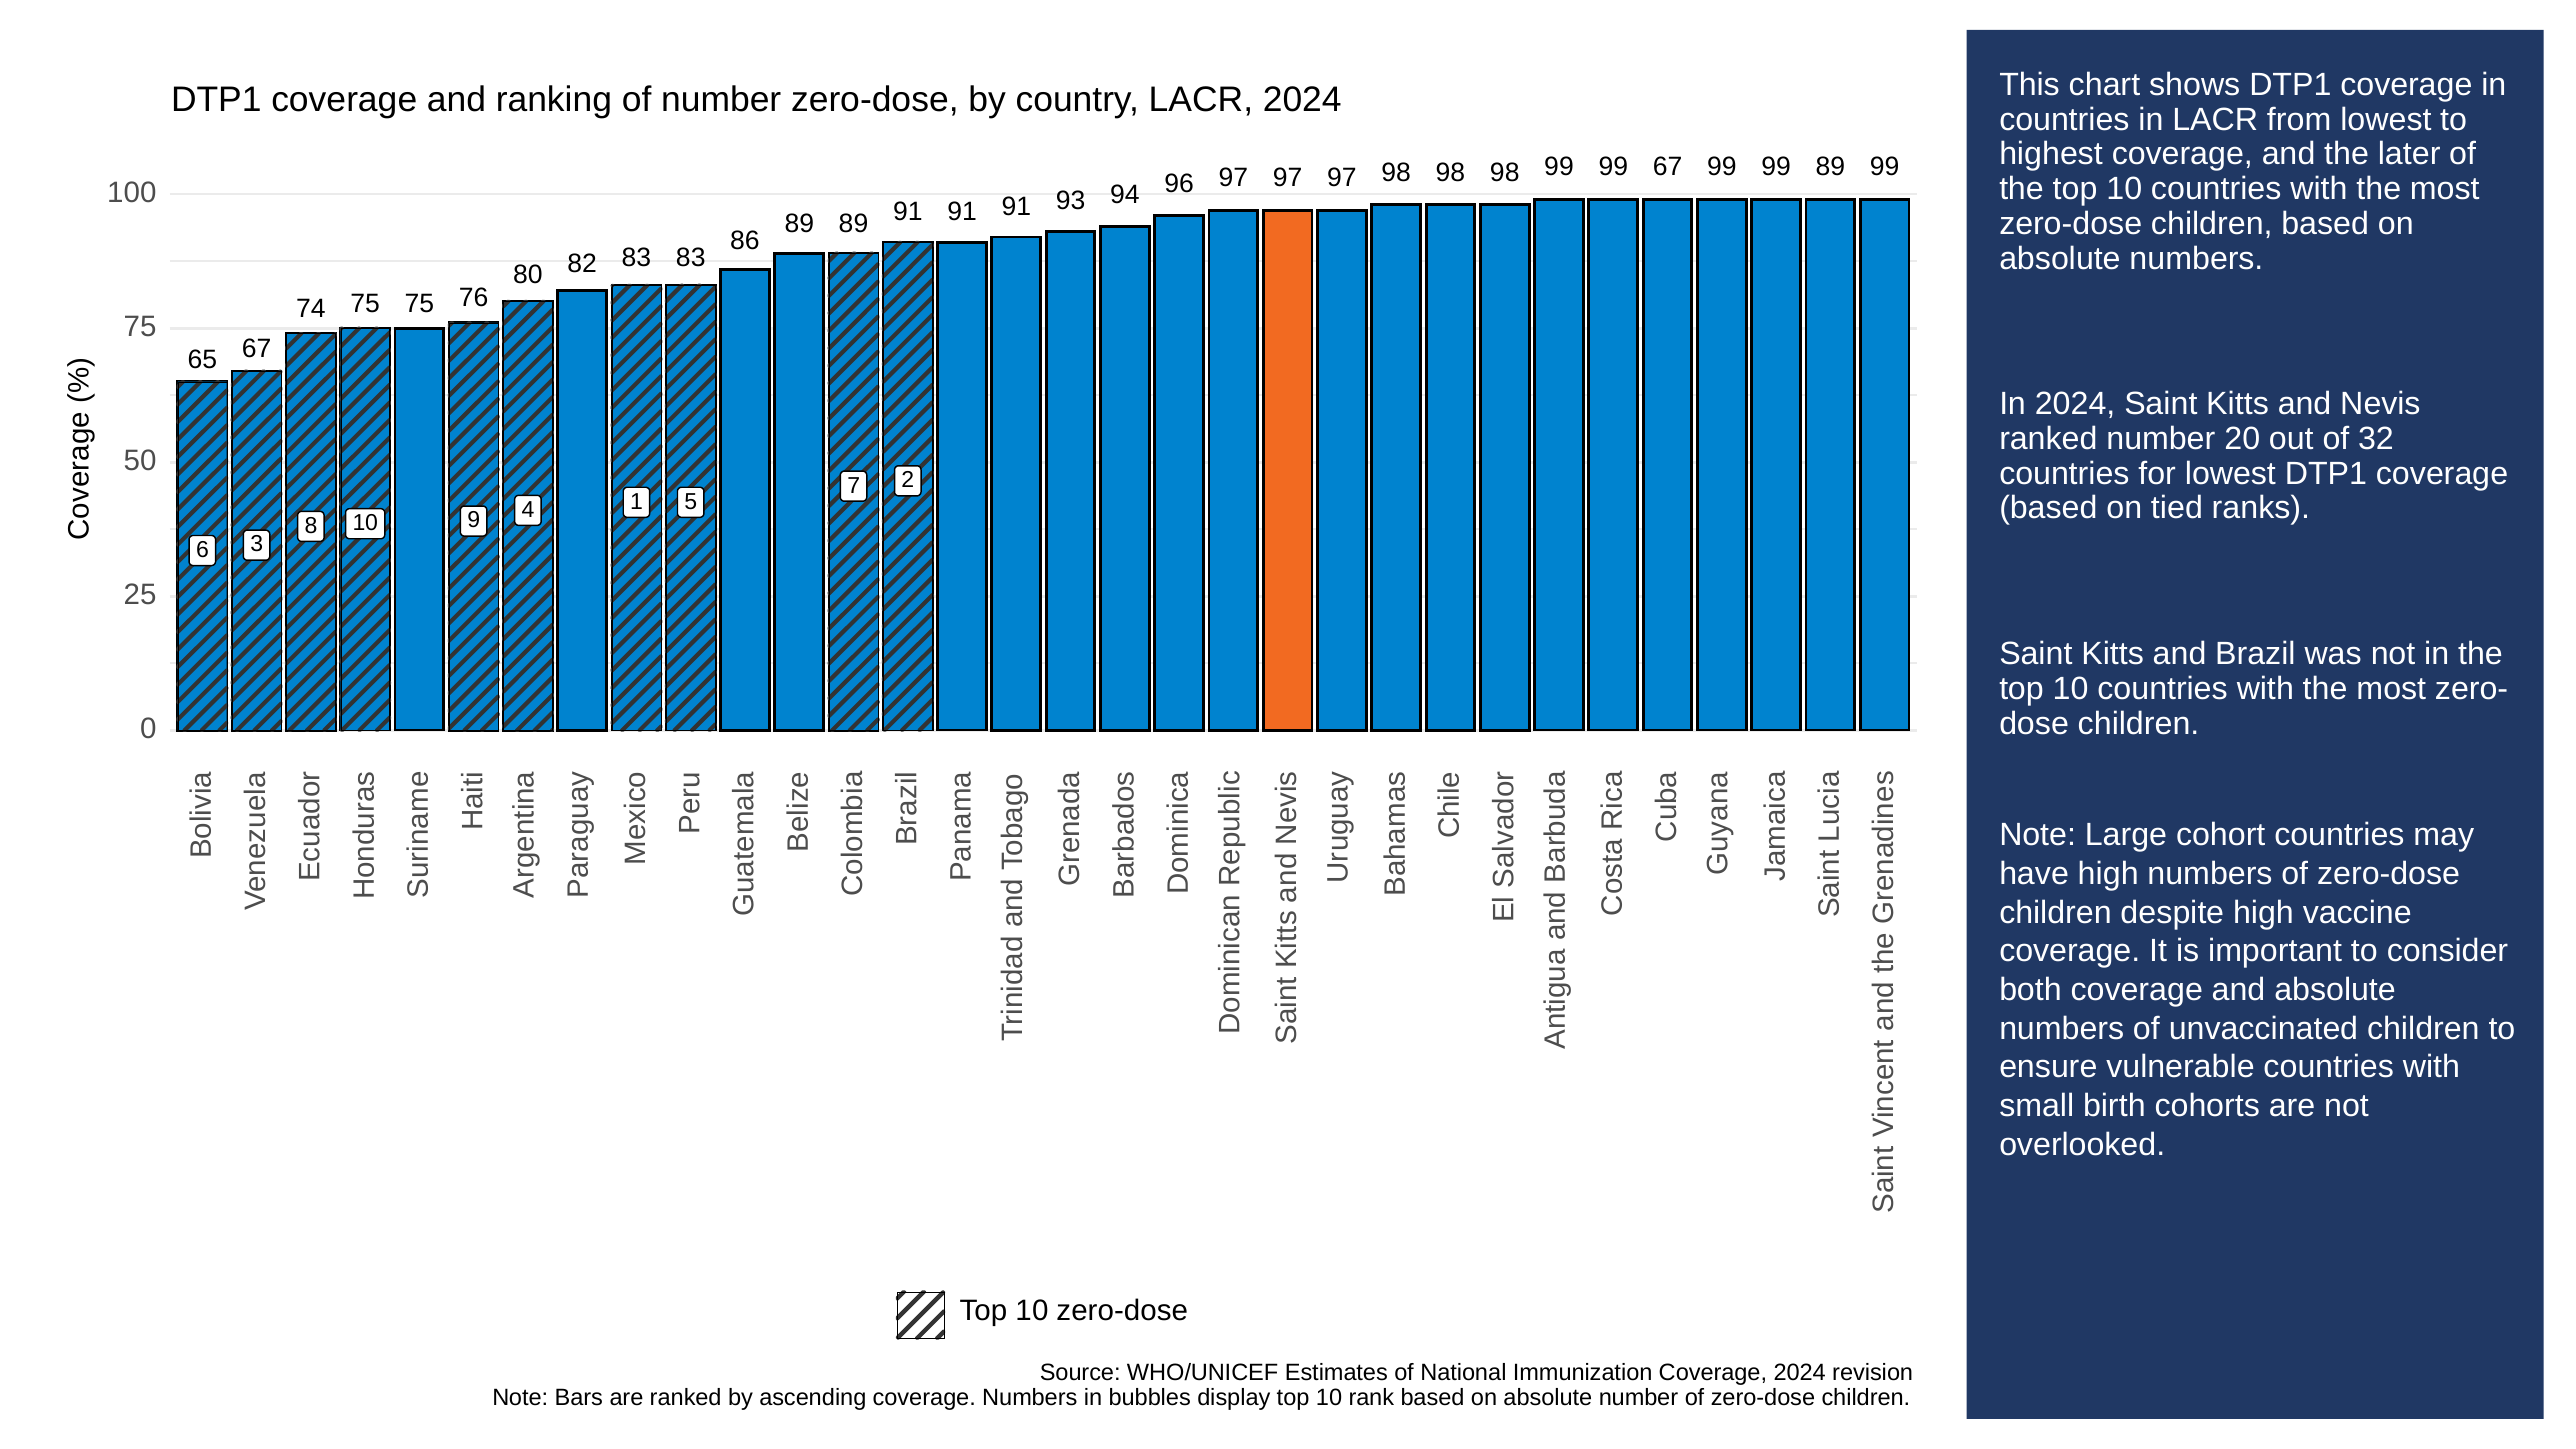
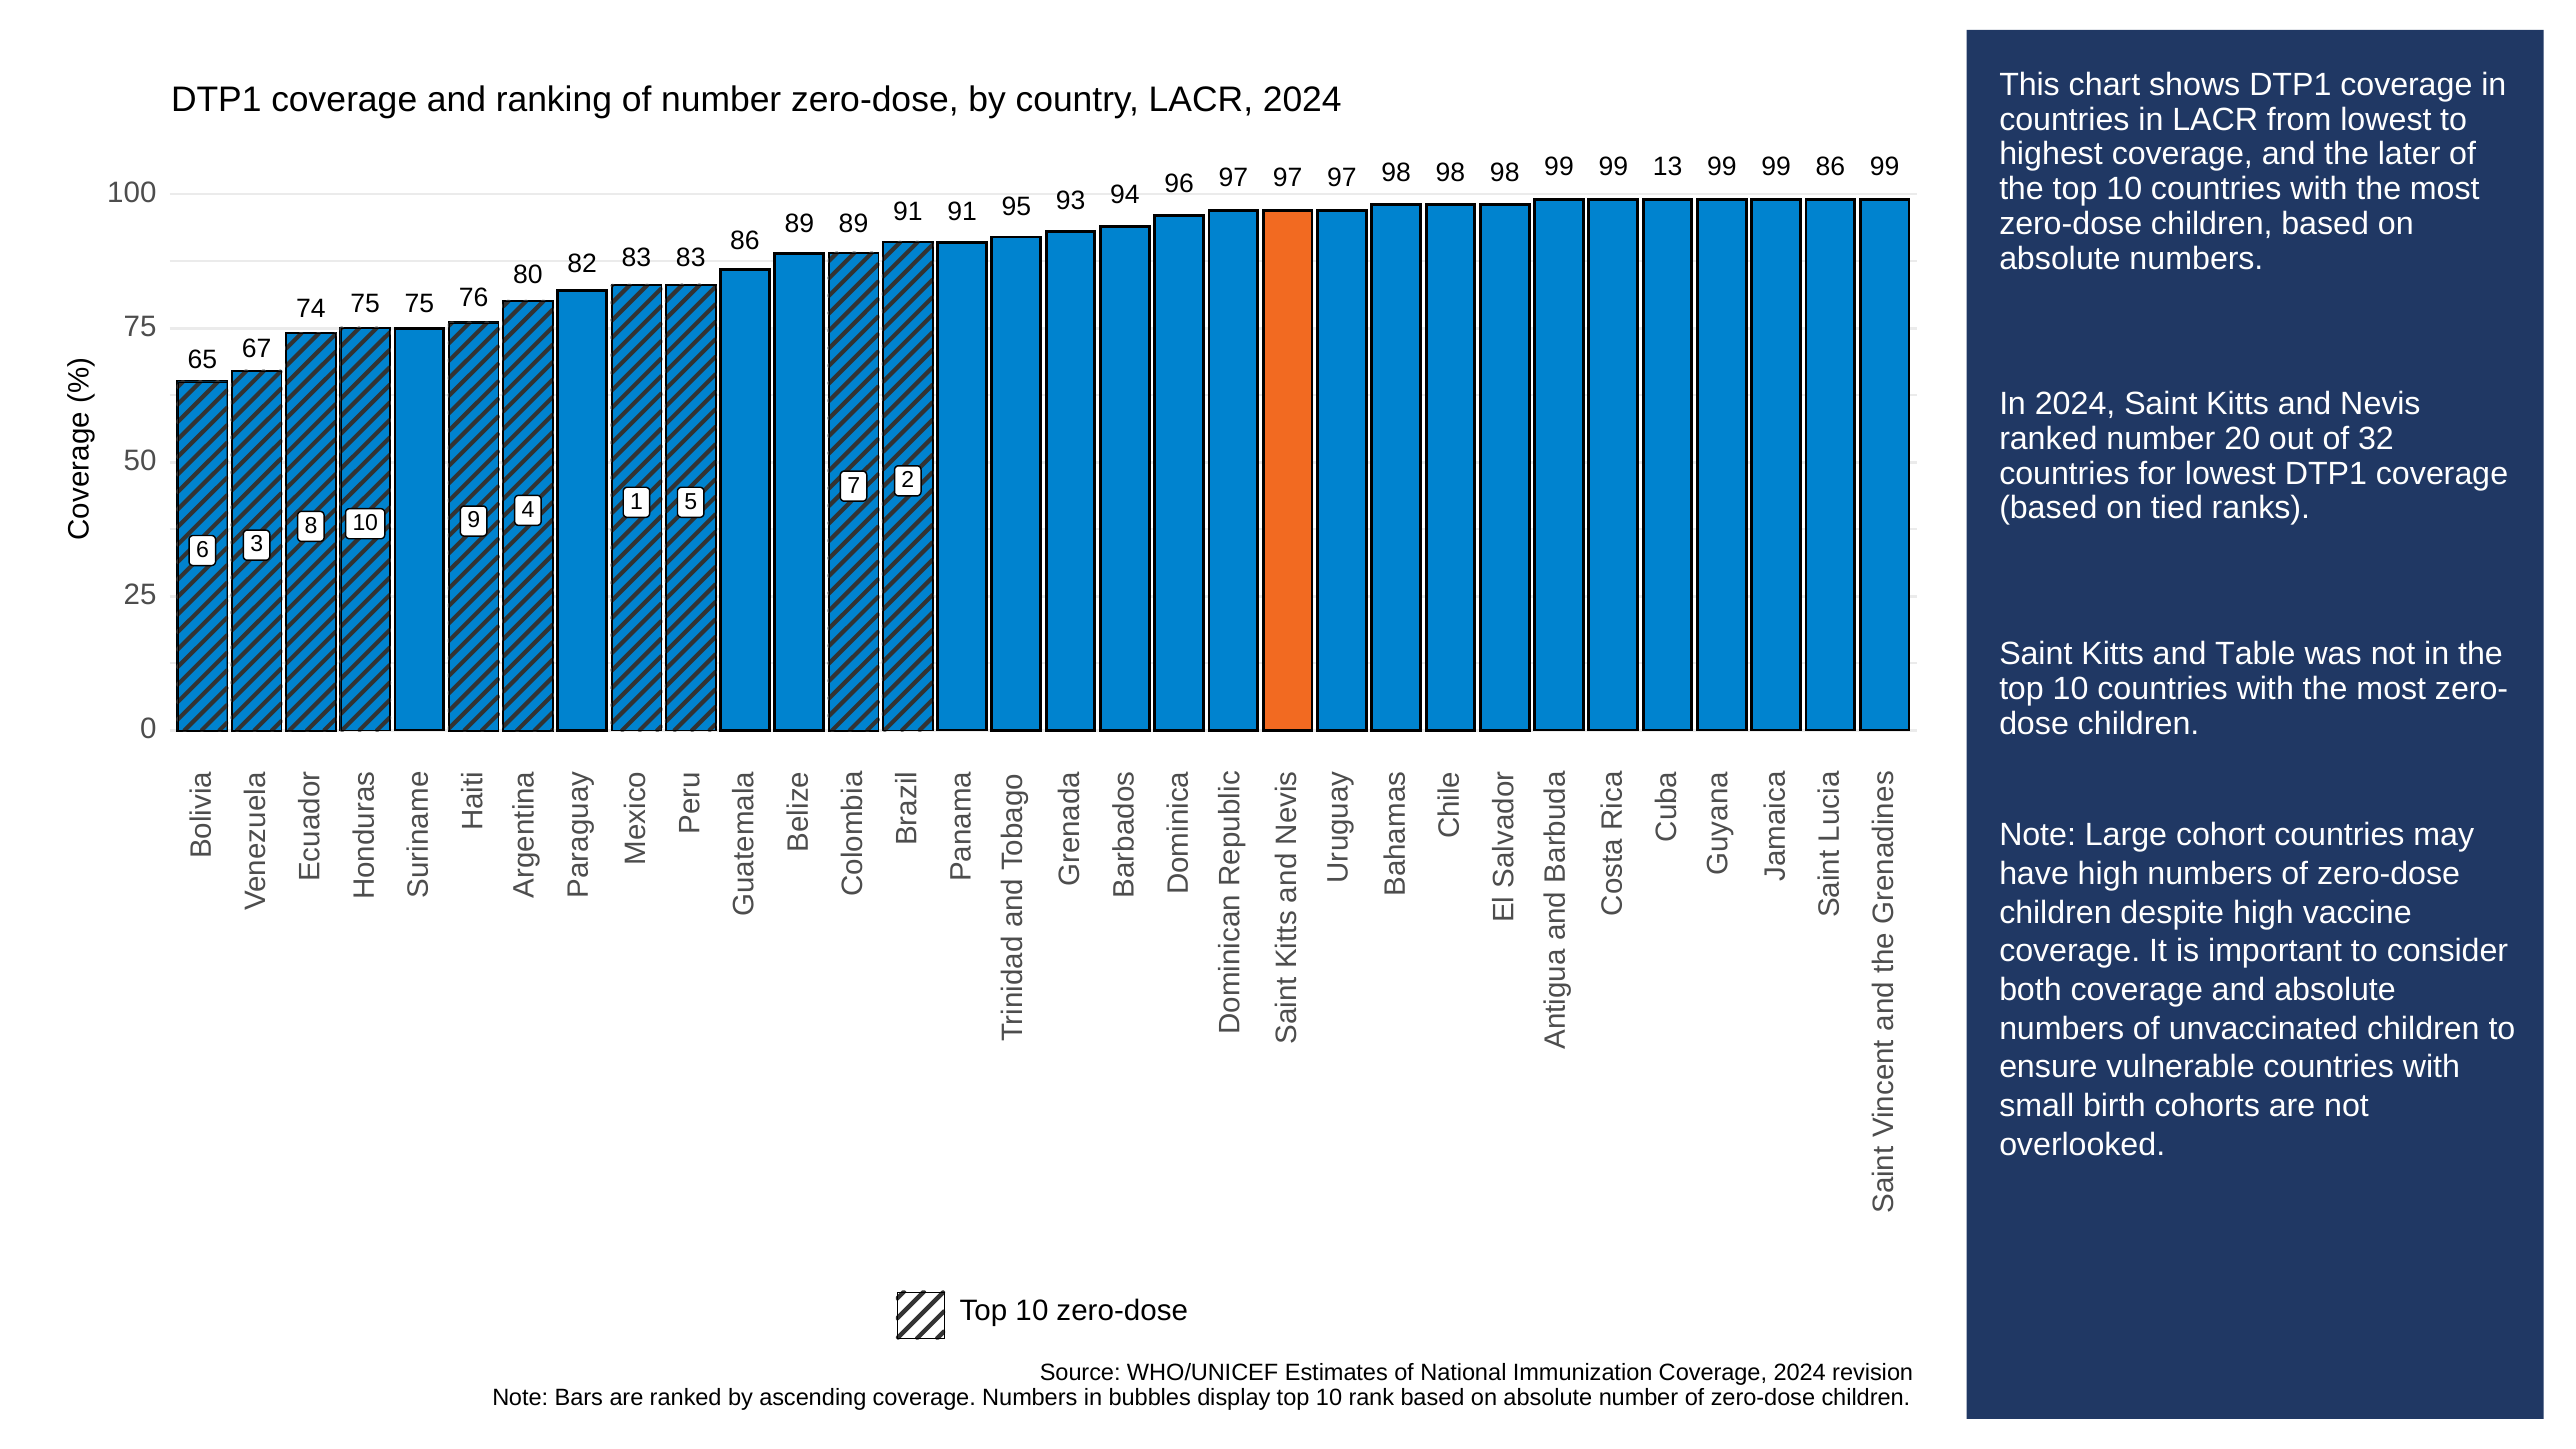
99 89: 89 -> 86 (1830, 167)
98 67: 67 -> 13 (1668, 167)
91 91 91: 91 -> 95 (1016, 206)
Brazil: Brazil -> Table (2255, 654)
